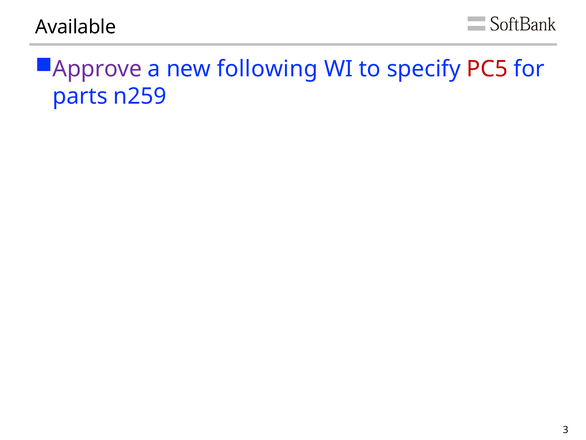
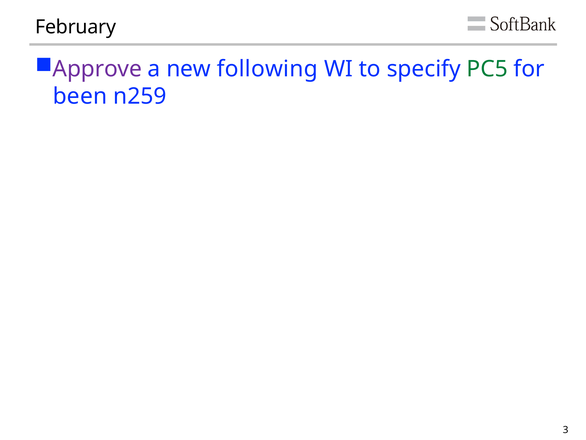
Available: Available -> February (76, 27)
PC5 colour: red -> green (487, 69)
parts: parts -> been (80, 96)
